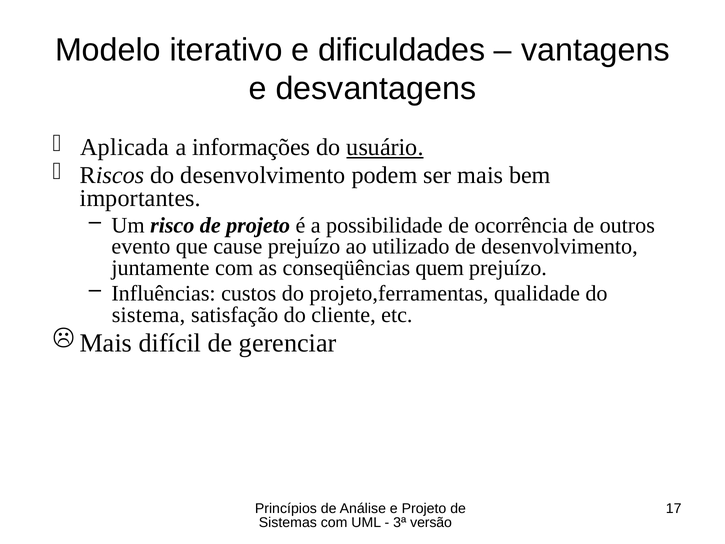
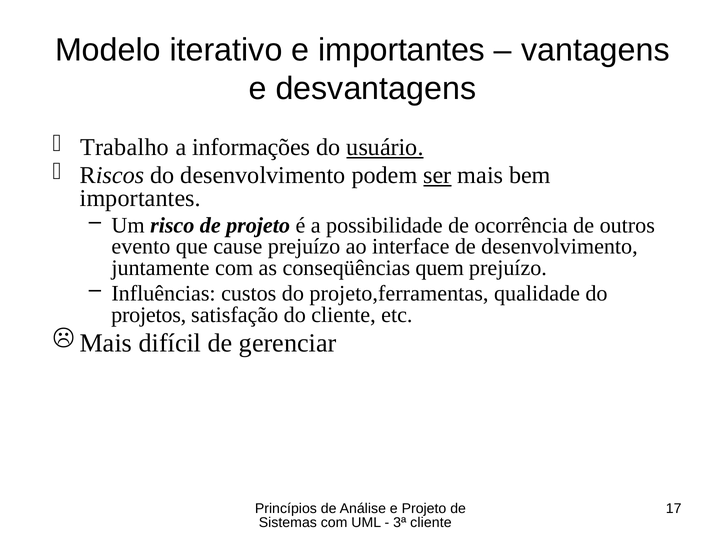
e dificuldades: dificuldades -> importantes (402, 50)
Aplicada: Aplicada -> Trabalho (125, 147)
ser underline: none -> present (437, 175)
utilizado: utilizado -> interface (411, 246)
sistema: sistema -> projetos (149, 315)
3ª versão: versão -> cliente (431, 522)
